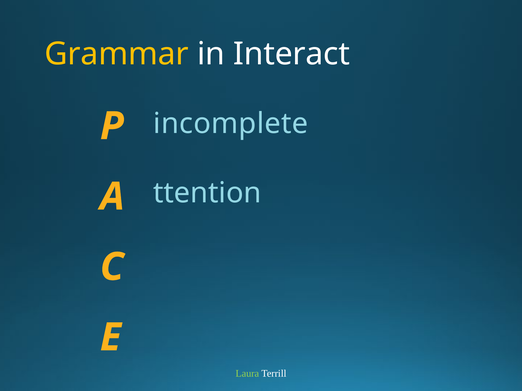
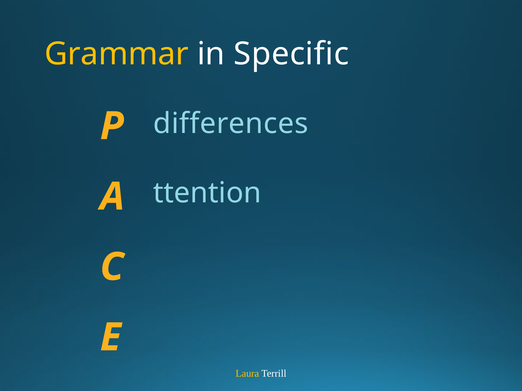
Interact: Interact -> Specific (291, 54)
incomplete: incomplete -> differences (231, 124)
Laura colour: light green -> yellow (247, 374)
